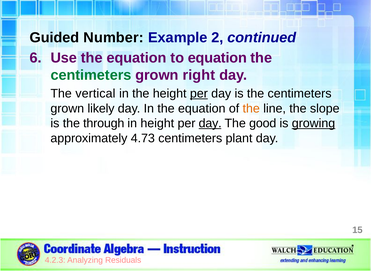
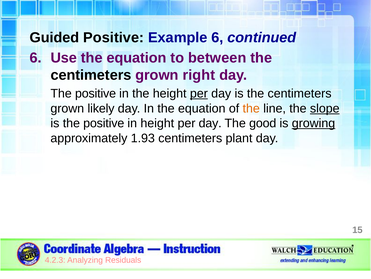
Guided Number: Number -> Positive (114, 37)
Example 2: 2 -> 6 (217, 37)
to equation: equation -> between (217, 58)
centimeters colour: green -> black (91, 75)
vertical: vertical -> positive (96, 93)
slope underline: none -> present (325, 108)
is the through: through -> positive (104, 123)
day underline: present -> none (210, 123)
4.73: 4.73 -> 1.93 (143, 138)
